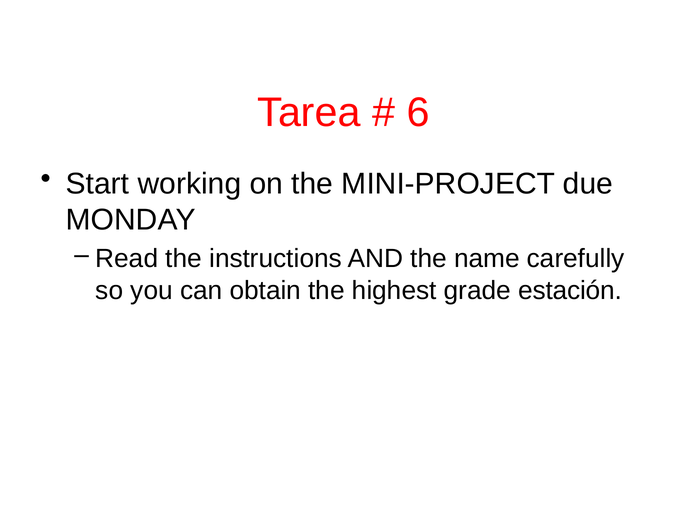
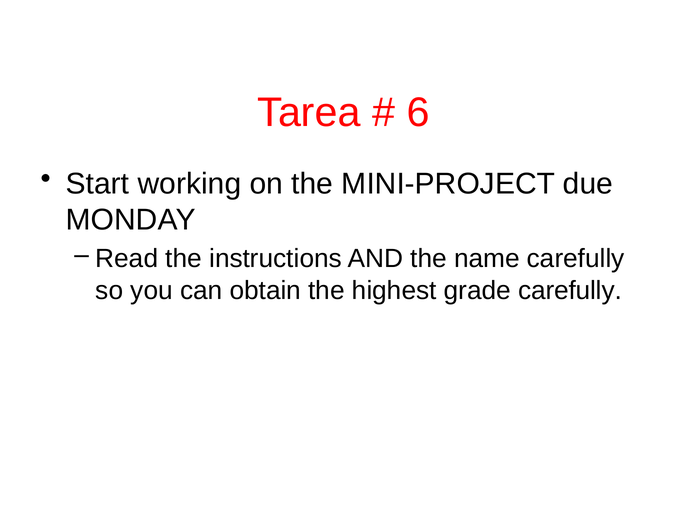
grade estación: estación -> carefully (570, 290)
